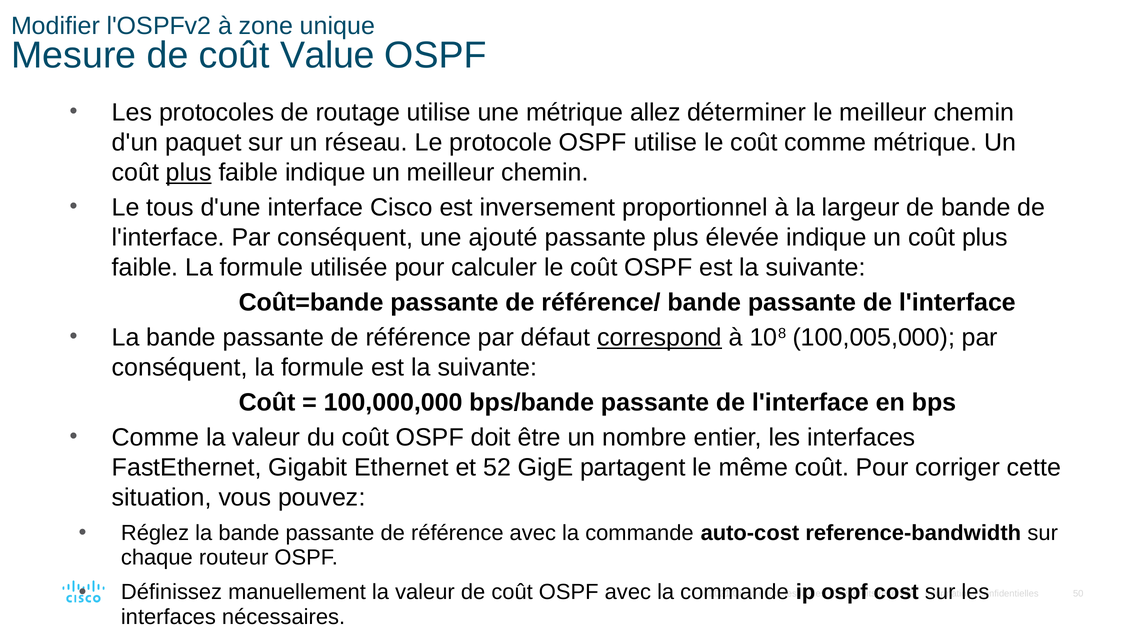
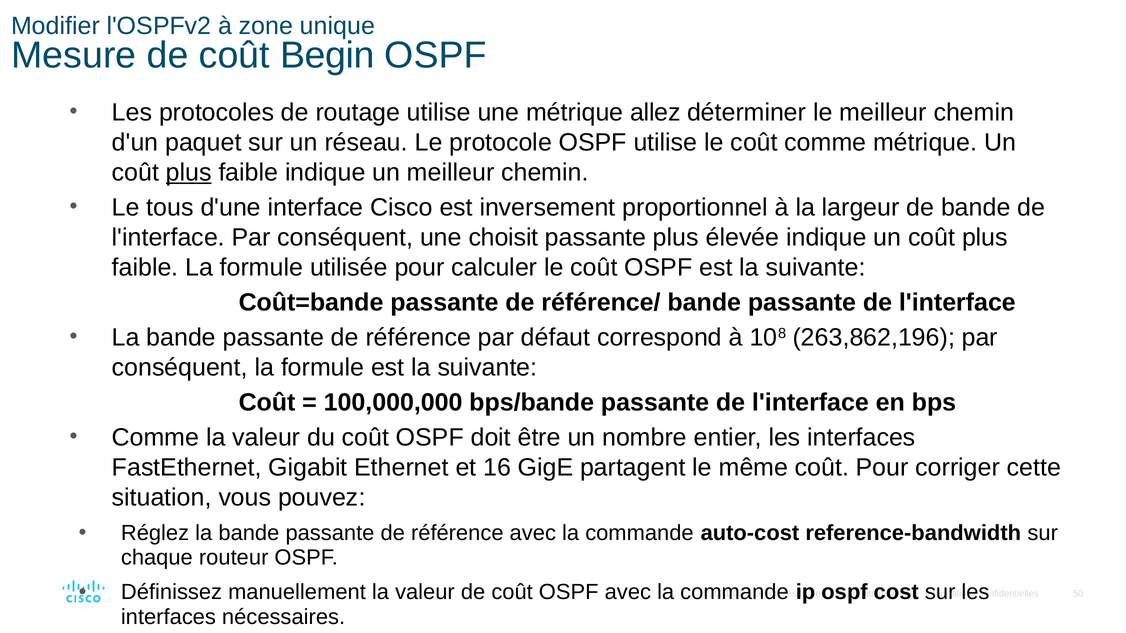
Value: Value -> Begin (327, 55)
ajouté: ajouté -> choisit (503, 238)
correspond underline: present -> none (660, 338)
100,005,000: 100,005,000 -> 263,862,196 (874, 338)
52: 52 -> 16 (497, 468)
